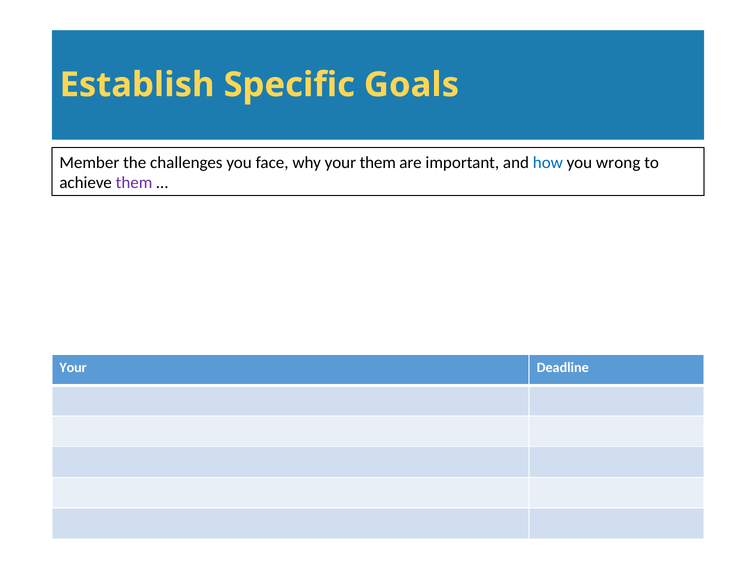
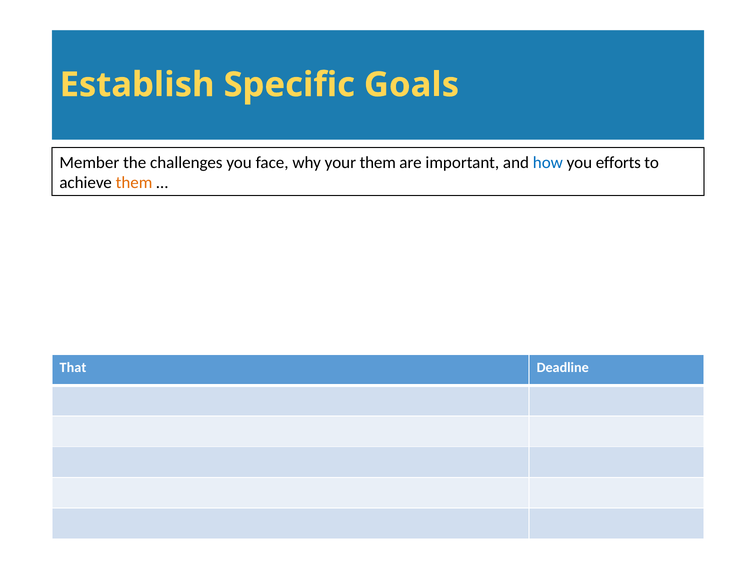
wrong: wrong -> efforts (618, 162)
them colour: purple -> orange (134, 183)
Your: Your -> That (73, 367)
